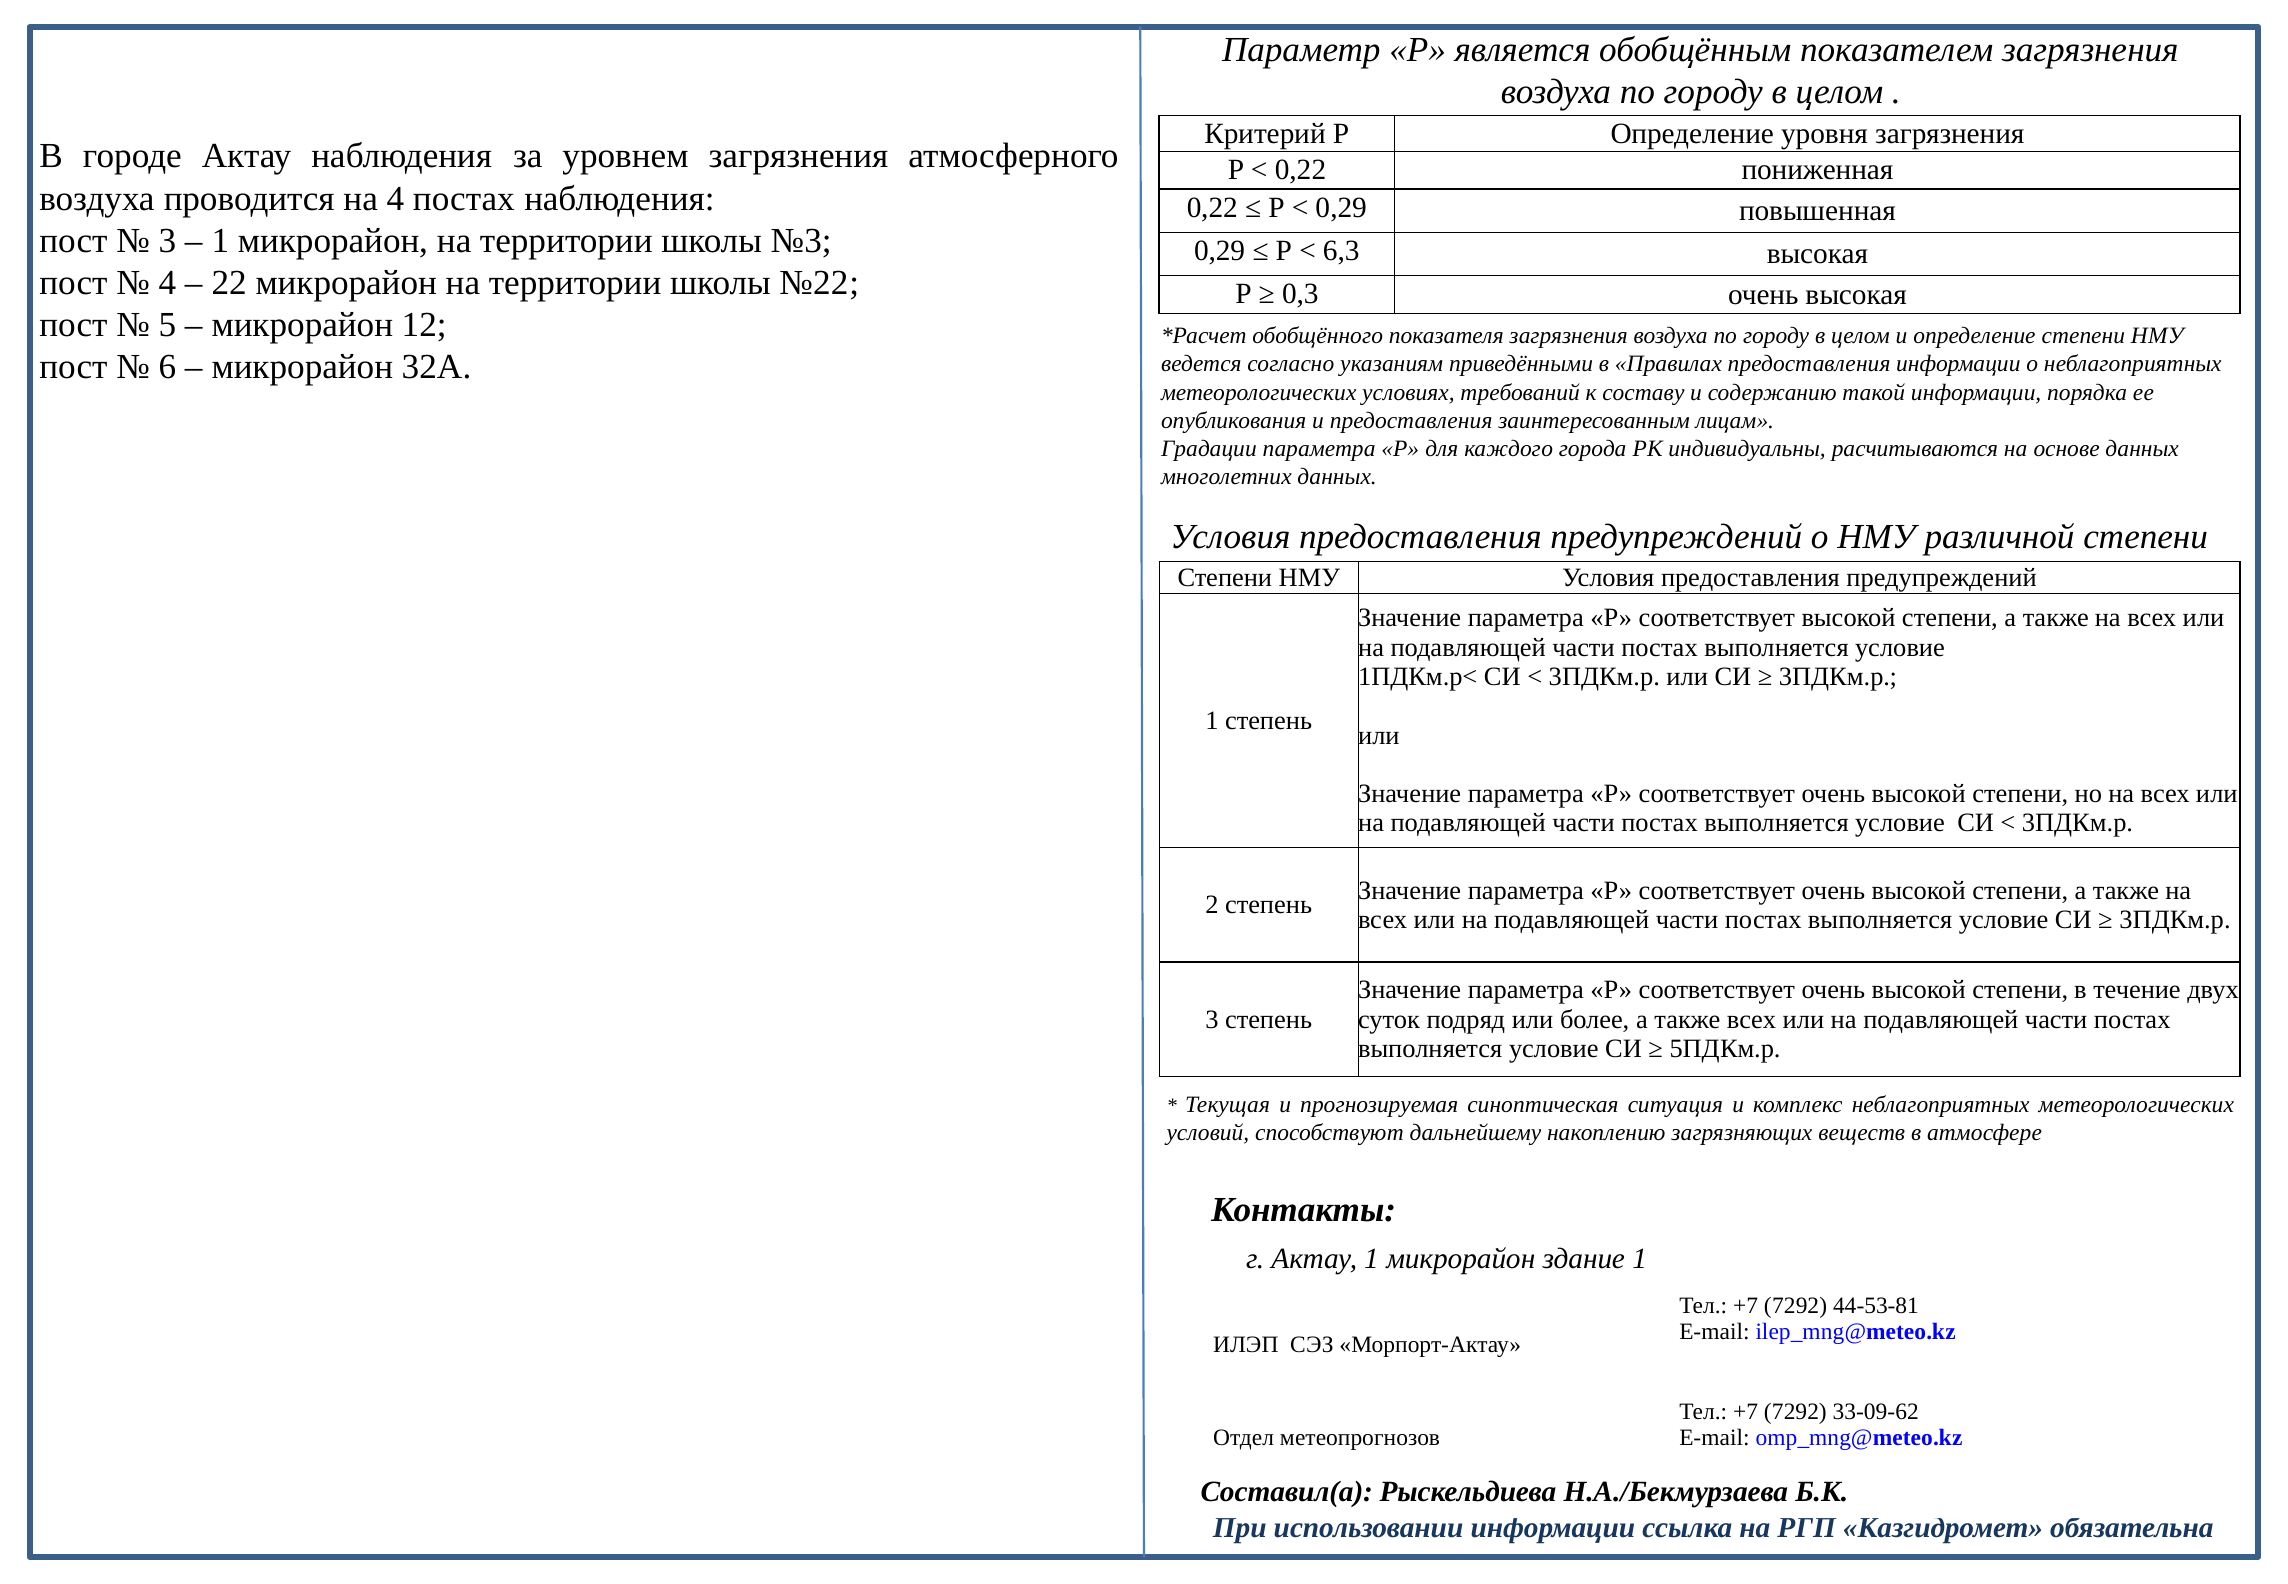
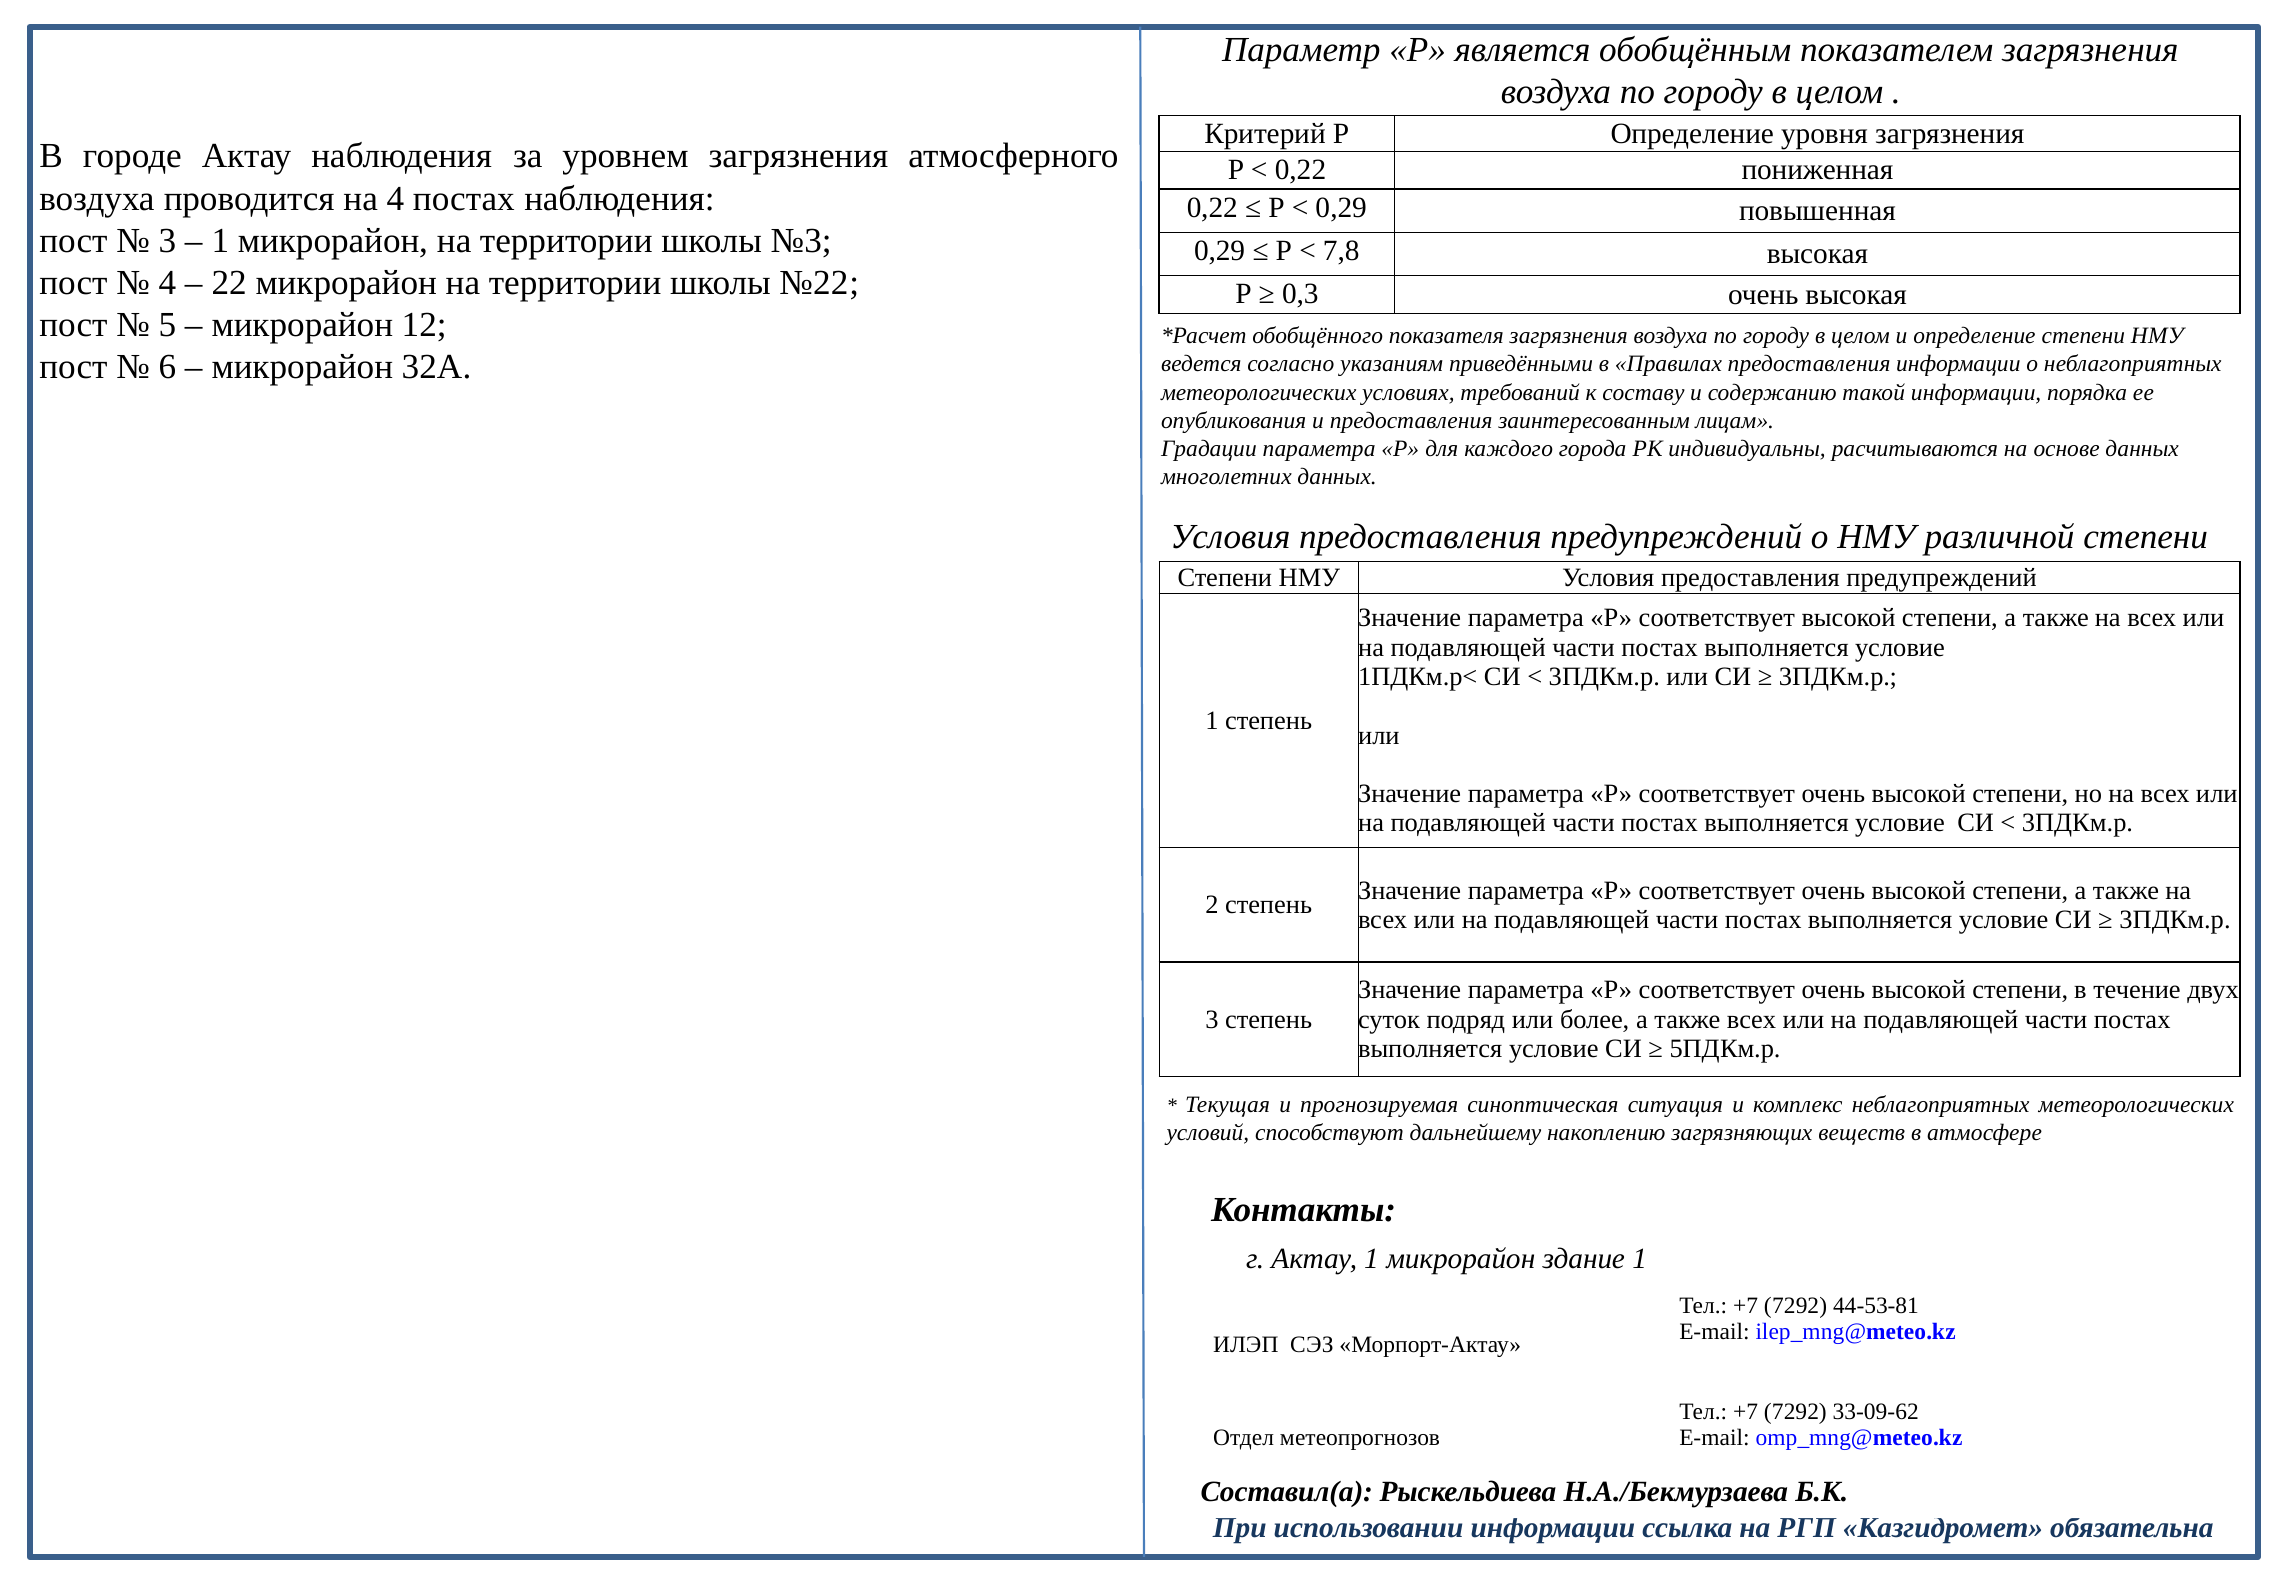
6,3: 6,3 -> 7,8 (1341, 251)
